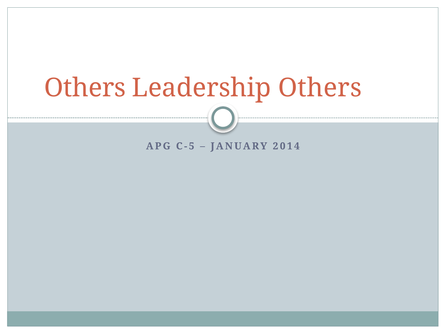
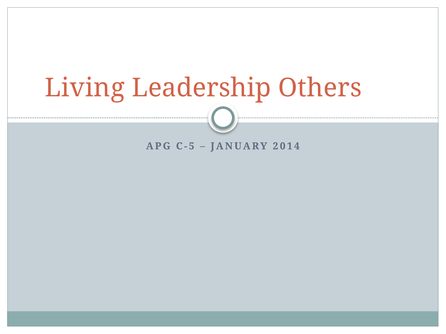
Others: Others -> Living (85, 88)
